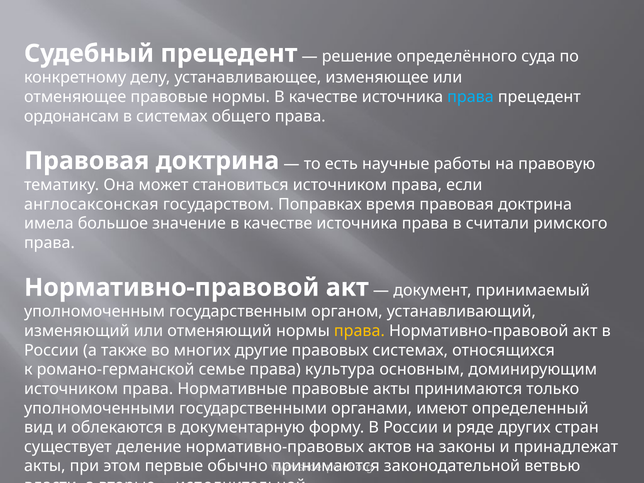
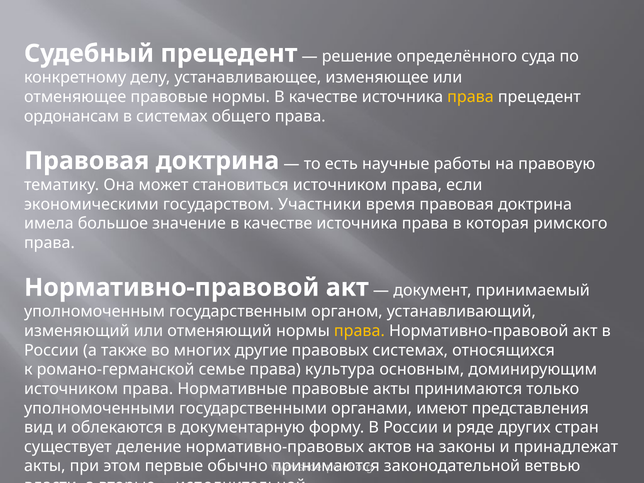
права colour: light blue -> yellow (470, 97)
англосаксонская: англосаксонская -> экономическими (91, 204)
Поправках: Поправках -> Участники (320, 204)
считали: считали -> которая (497, 224)
определенный: определенный -> представления (530, 408)
